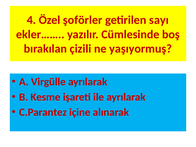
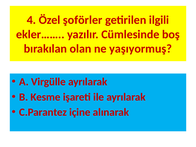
sayı: sayı -> ilgili (159, 20)
çizili: çizili -> olan (81, 49)
